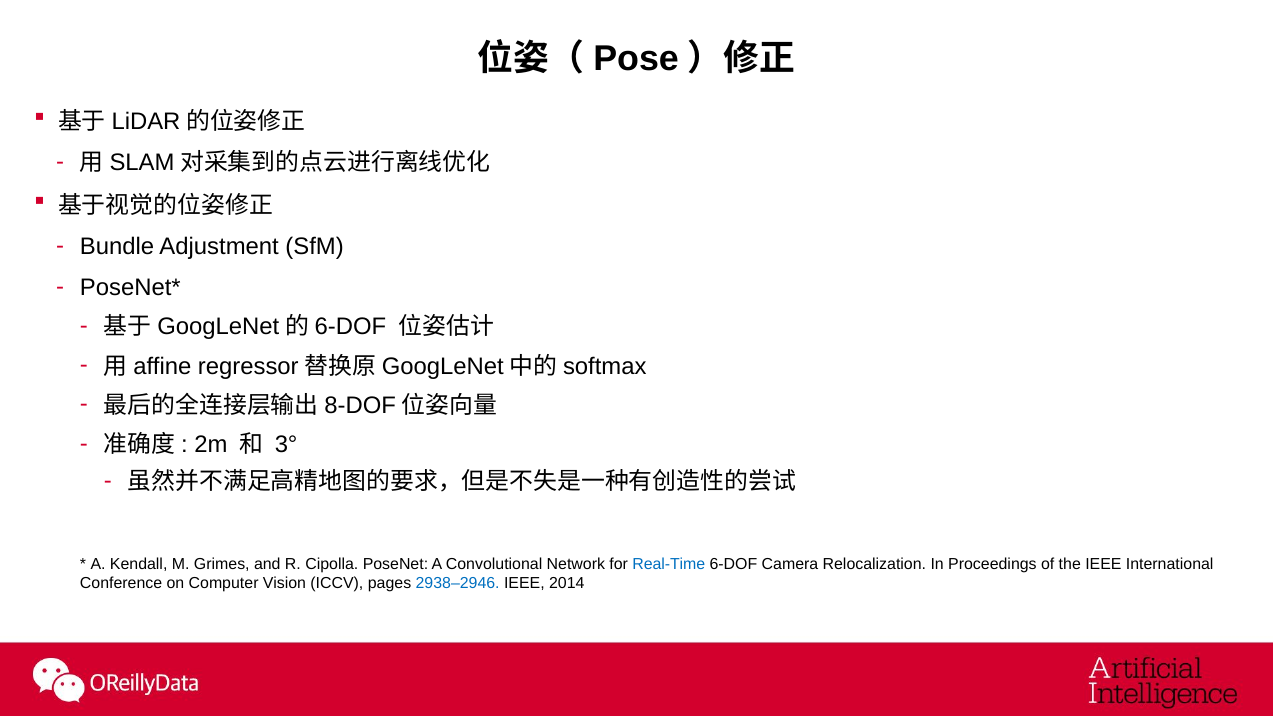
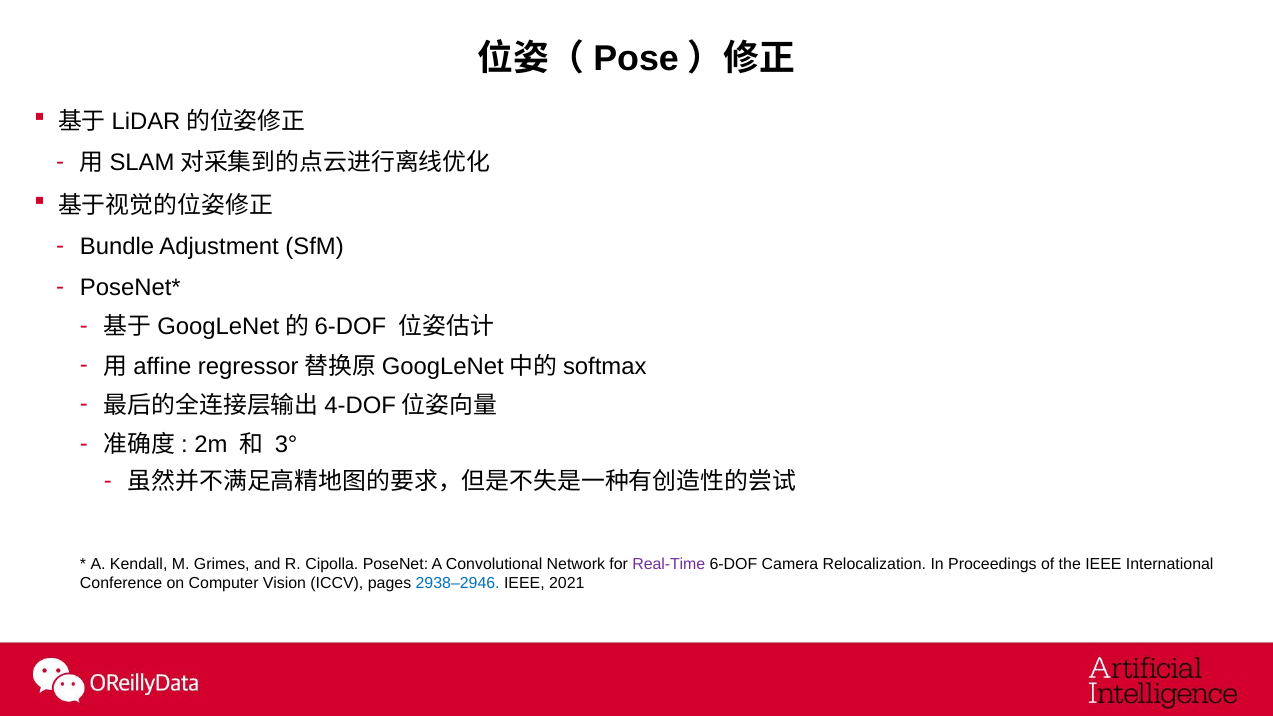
8-DOF: 8-DOF -> 4-DOF (360, 405)
Real-Time colour: blue -> purple (669, 565)
2014: 2014 -> 2021 (567, 584)
